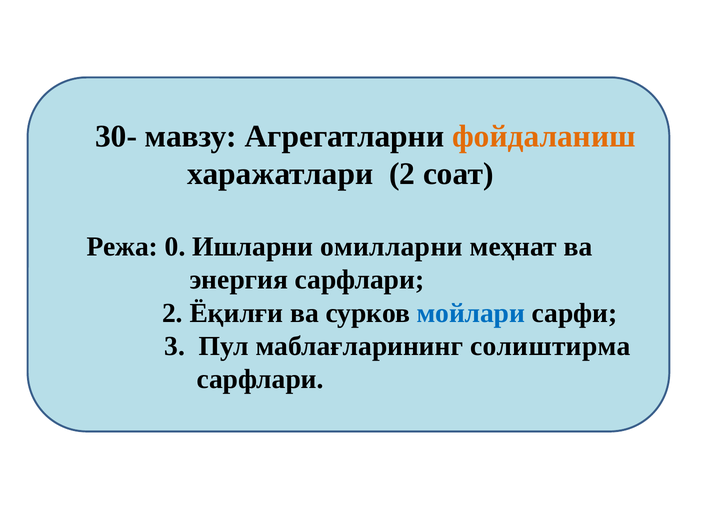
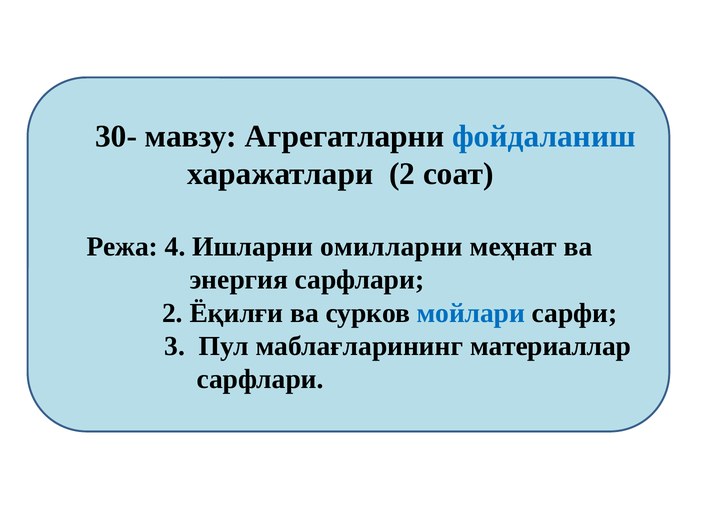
фойдаланиш colour: orange -> blue (544, 136)
0: 0 -> 4 (175, 247)
солиштирма: солиштирма -> материаллар (551, 346)
